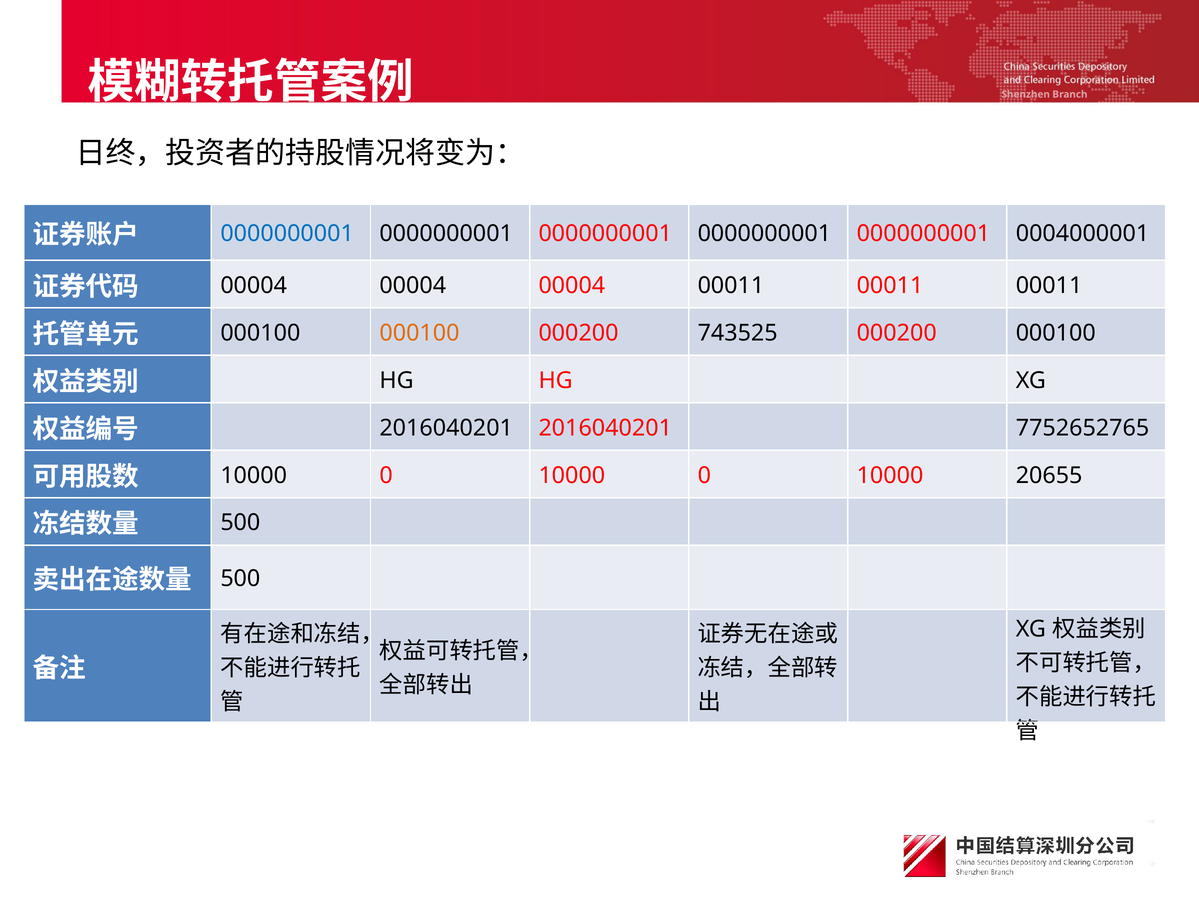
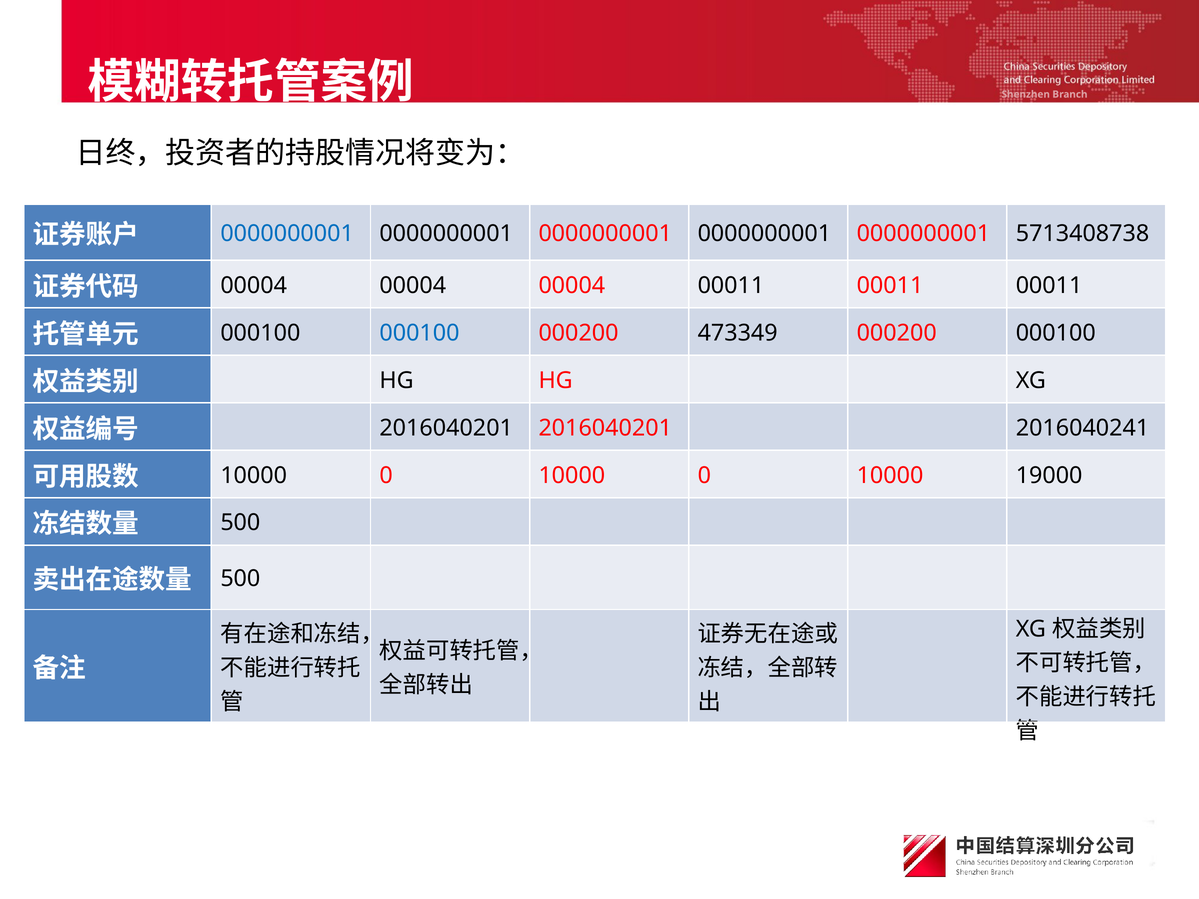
0004000001: 0004000001 -> 5713408738 (1083, 234)
000100 colour: orange -> blue (419, 333)
743525: 743525 -> 473349 (738, 333)
7752652765: 7752652765 -> 2016040241 (1083, 428)
20655: 20655 -> 19000 (1049, 475)
